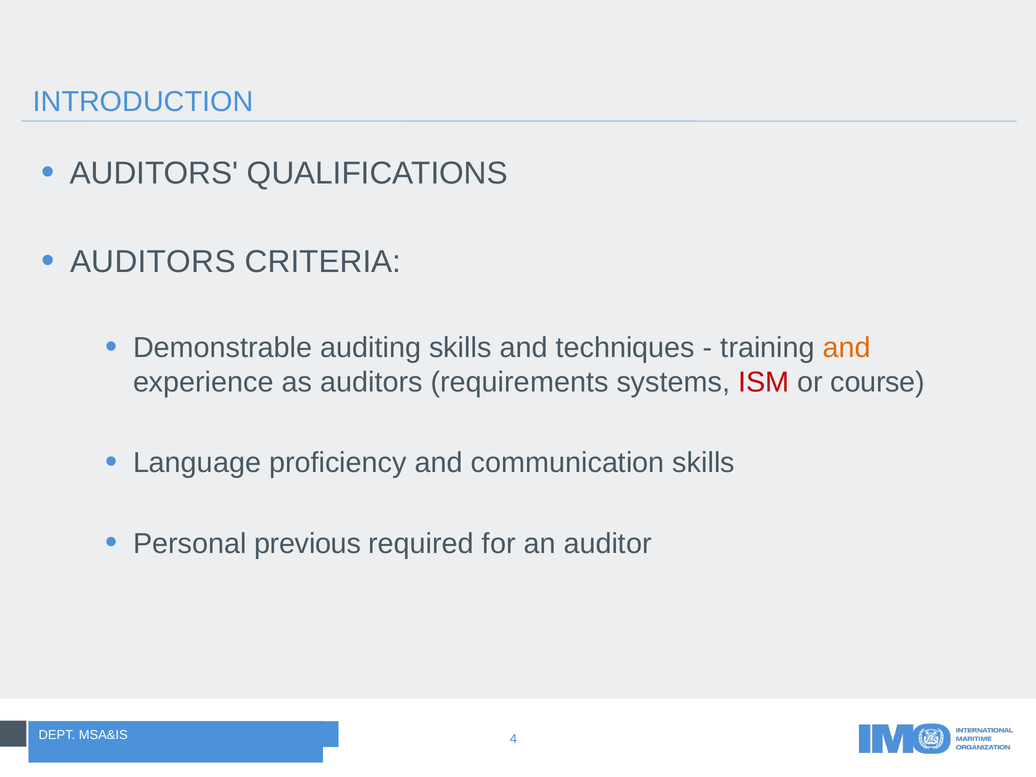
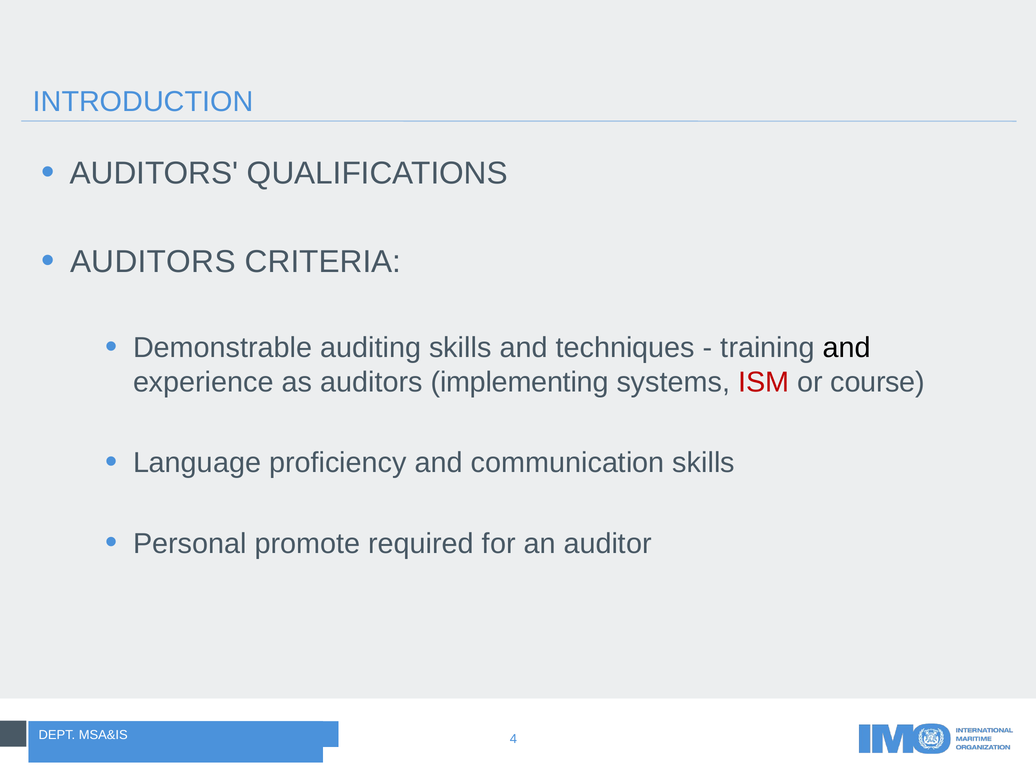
and colour: orange -> black (847, 348)
requirements: requirements -> implementing (520, 382)
previous: previous -> promote (307, 544)
